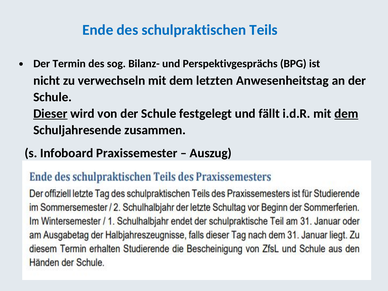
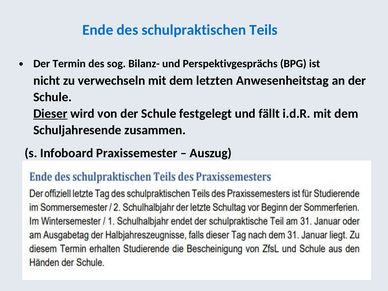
dem underline: present -> none (346, 114)
